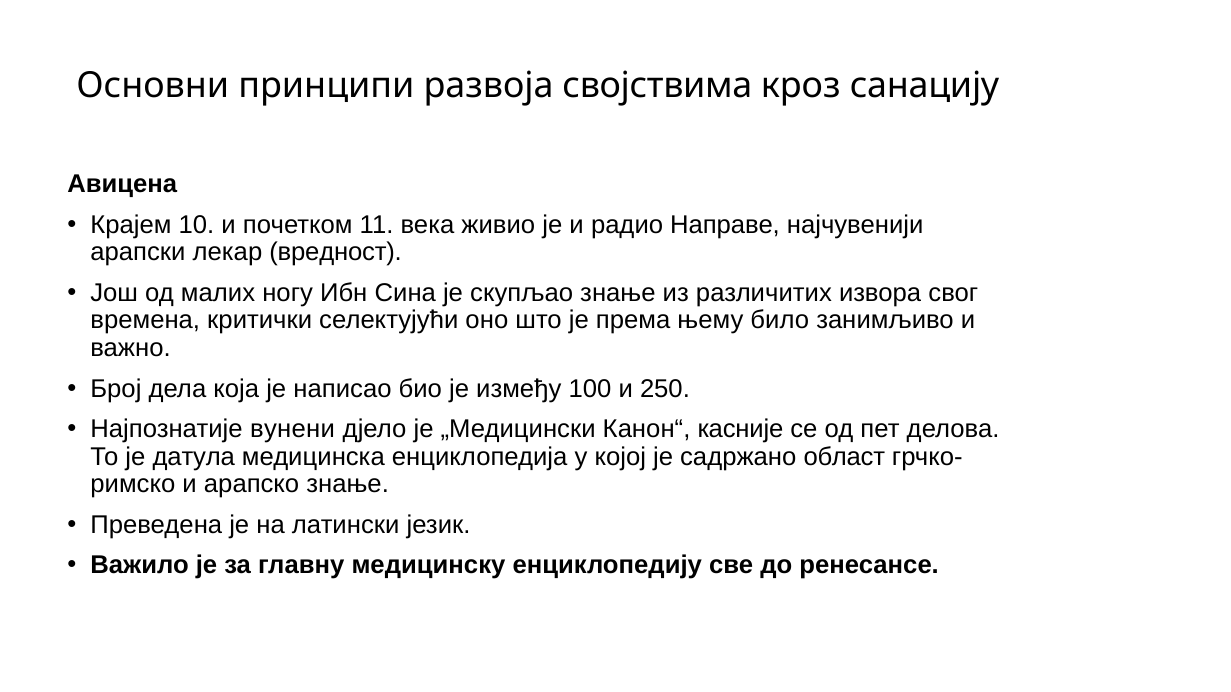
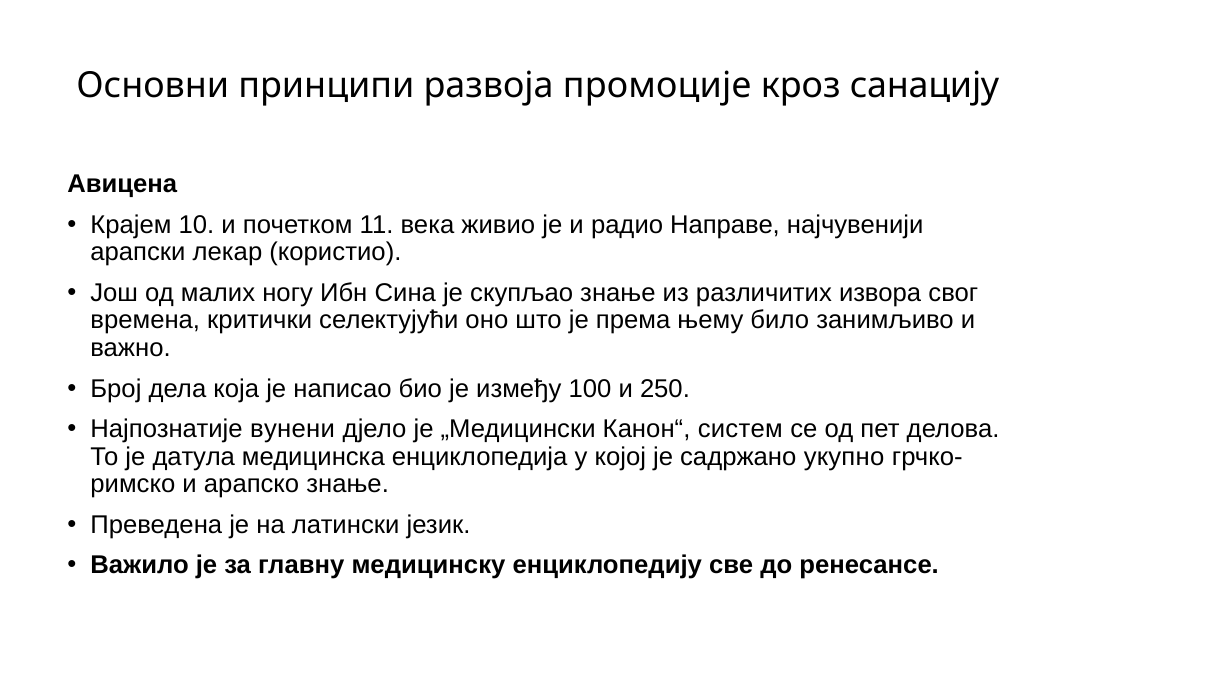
својствима: својствима -> промоције (657, 85)
вредност: вредност -> користио (335, 252)
касније: касније -> систем (740, 429)
област: област -> укупно (844, 457)
